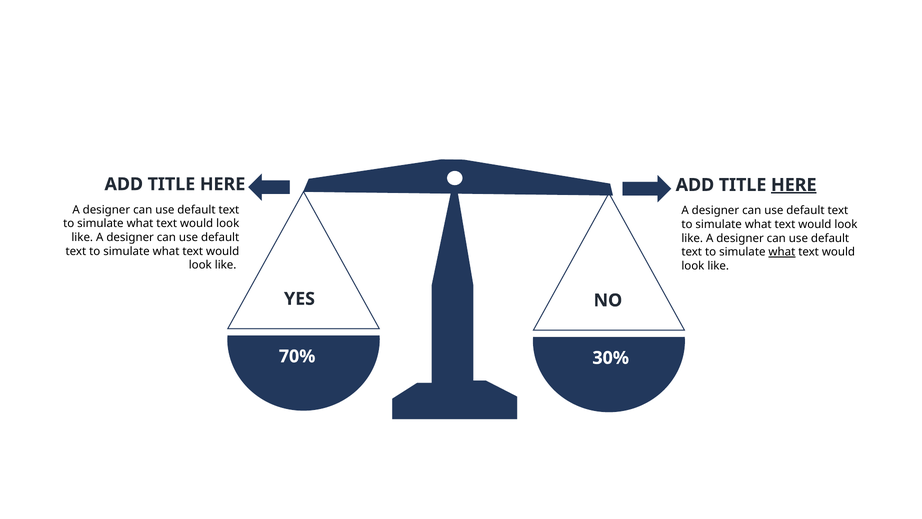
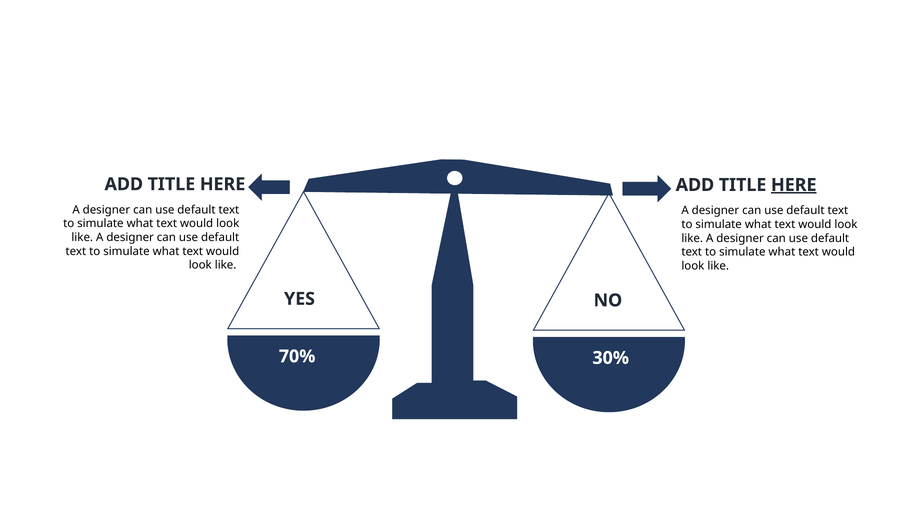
what underline: present -> none (782, 252)
